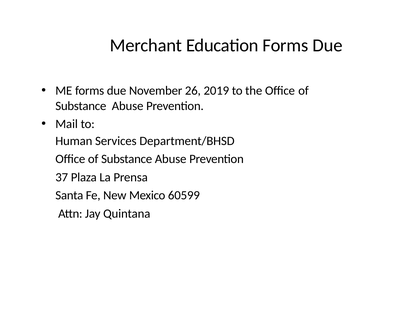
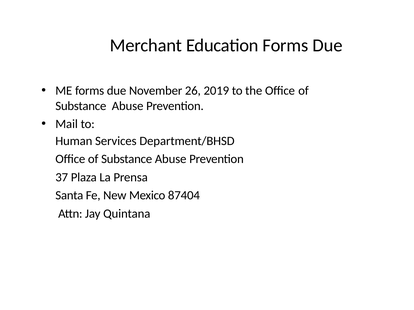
60599: 60599 -> 87404 (184, 196)
